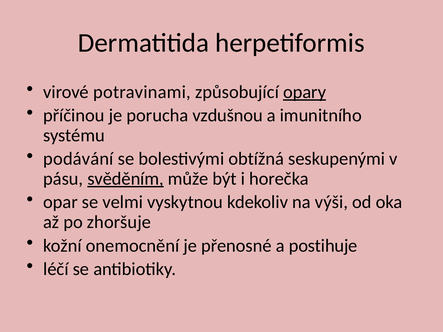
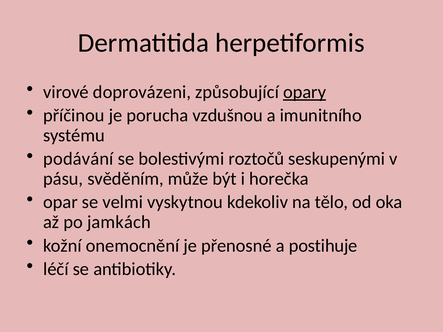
potravinami: potravinami -> doprovázeni (142, 92)
obtížná: obtížná -> roztočů (256, 159)
svěděním underline: present -> none (126, 179)
výši: výši -> tělo (332, 202)
zhoršuje: zhoršuje -> jamkách (119, 222)
